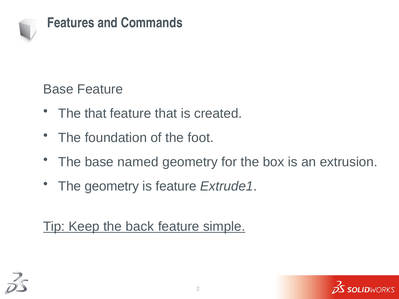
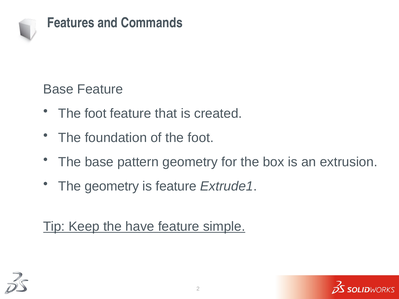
that: that -> foot (96, 114)
named: named -> pattern (138, 162)
back: back -> have (140, 227)
